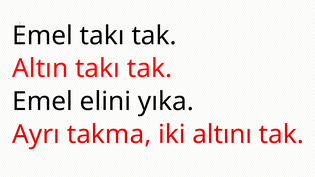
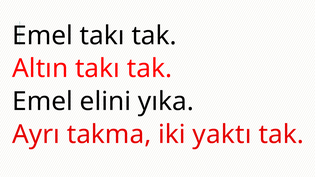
altını: altını -> yaktı (222, 135)
